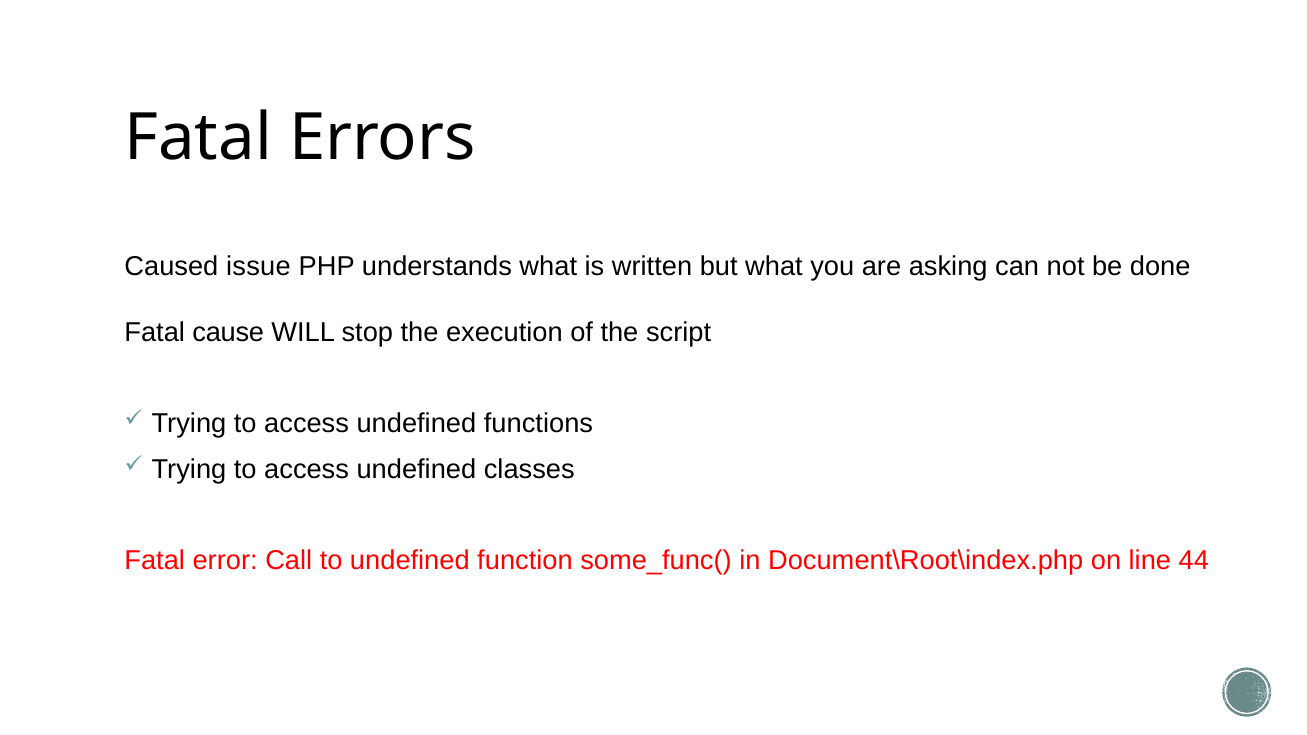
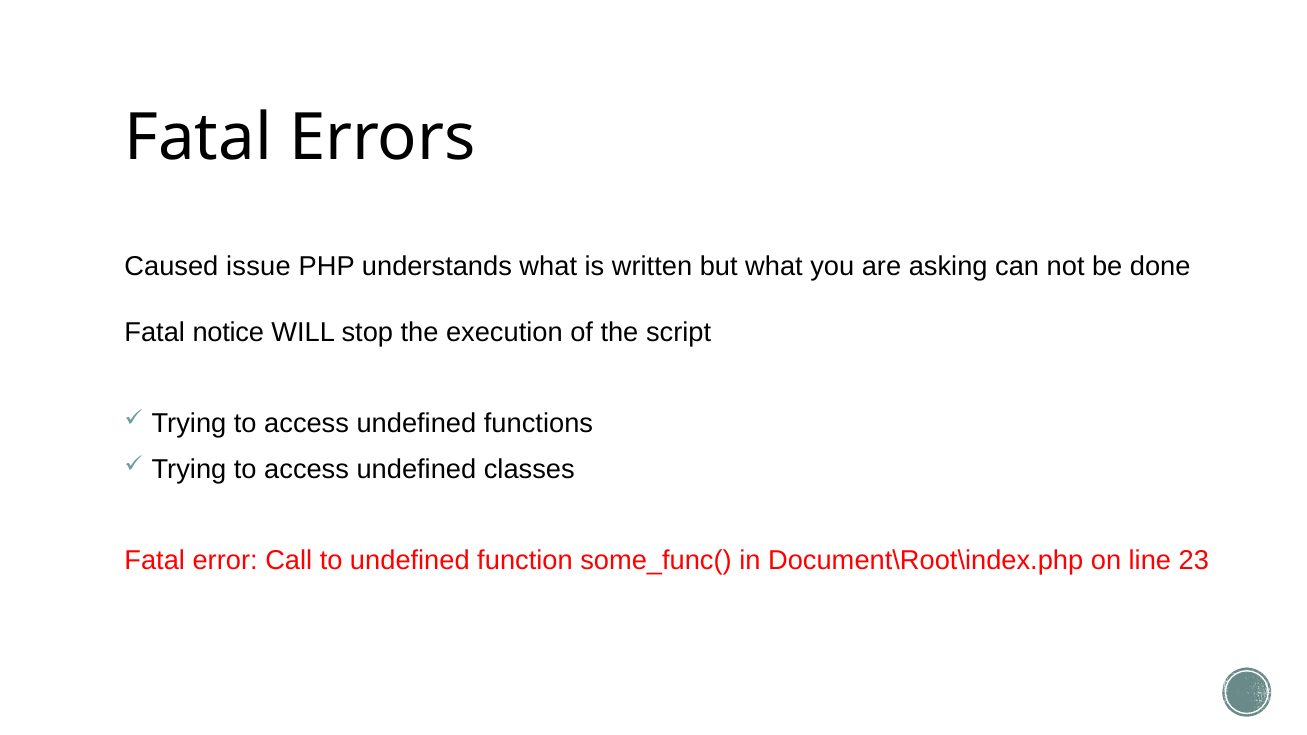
cause: cause -> notice (228, 332)
44: 44 -> 23 (1194, 561)
